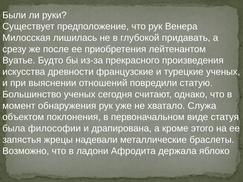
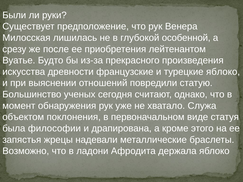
придавать: придавать -> особенной (186, 38)
турецкие ученых: ученых -> яблоко (223, 72)
